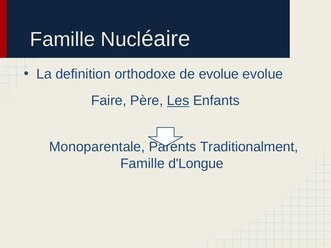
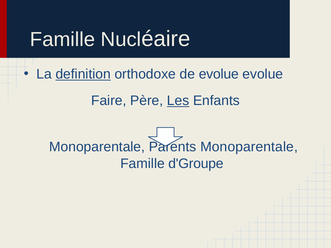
definition underline: none -> present (83, 74)
Traditionalment: Traditionalment -> Monoparentale (249, 147)
d'Longue: d'Longue -> d'Groupe (196, 164)
